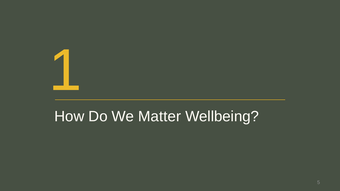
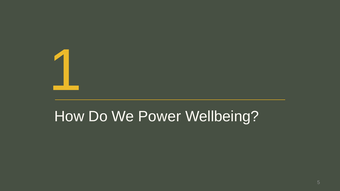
Matter: Matter -> Power (160, 117)
